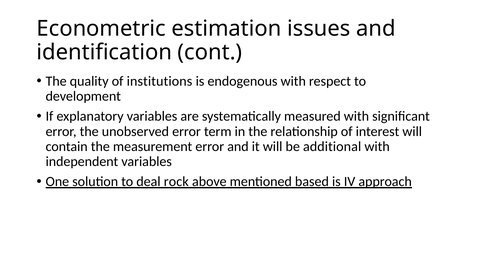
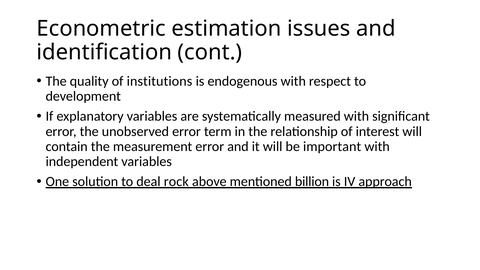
additional: additional -> important (332, 147)
based: based -> billion (312, 182)
